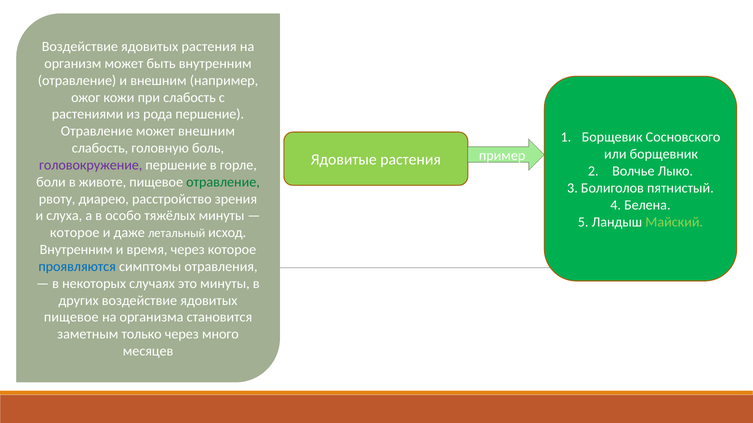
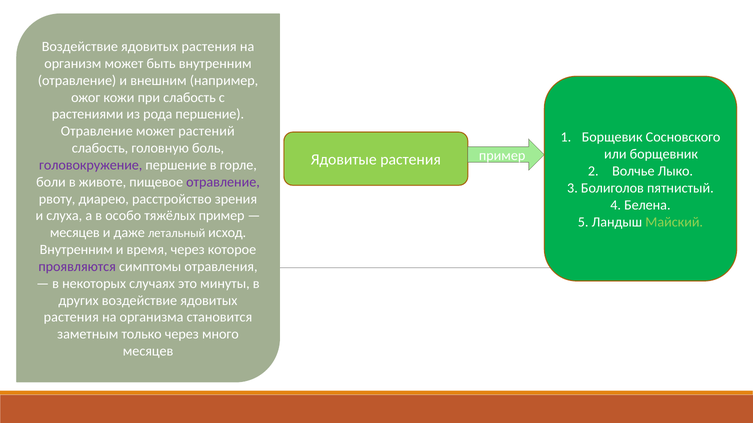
может внешним: внешним -> растений (206, 131)
отравление colour: green -> purple (223, 182)
тяжёлых минуты: минуты -> пример (222, 216)
которое: которое -> месяцев (75, 233)
проявляются colour: blue -> purple (77, 267)
пищевое: пищевое -> растения (71, 318)
